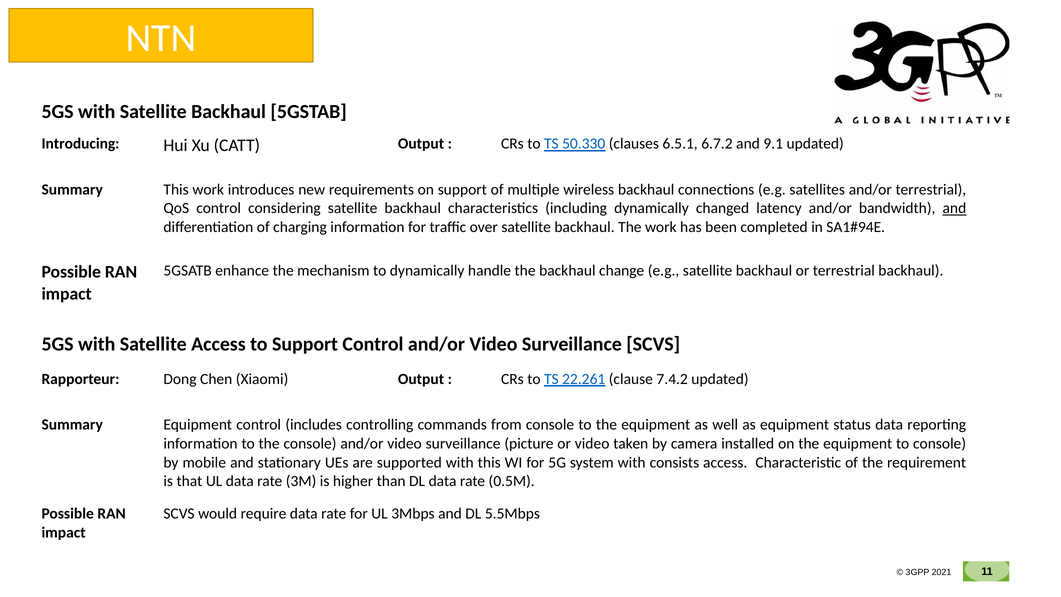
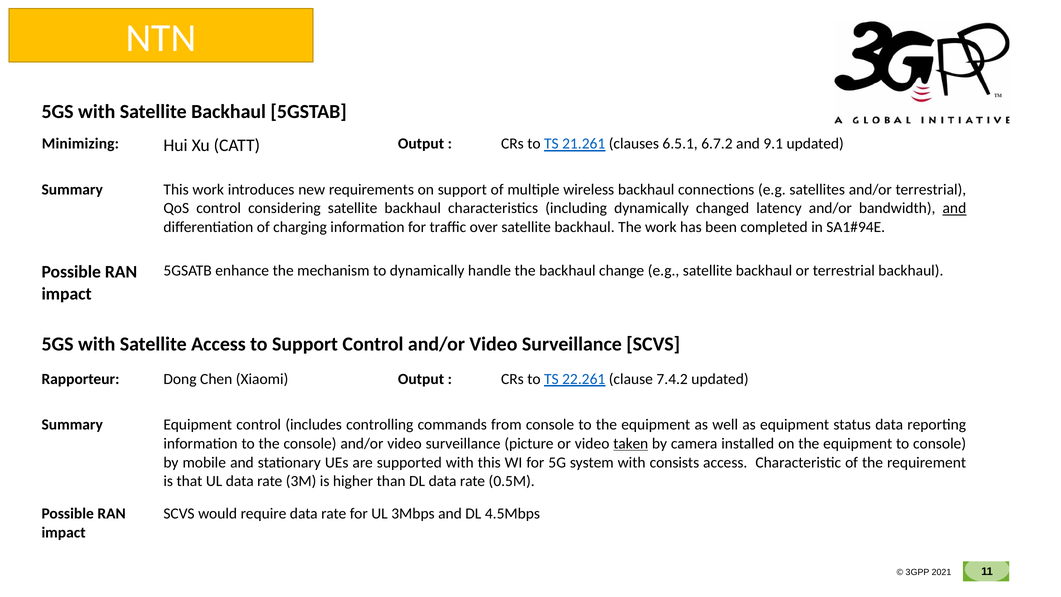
Introducing: Introducing -> Minimizing (80, 144)
50.330: 50.330 -> 21.261 (584, 144)
taken underline: none -> present (631, 443)
5.5Mbps: 5.5Mbps -> 4.5Mbps (512, 514)
